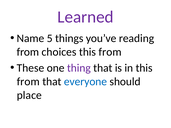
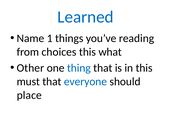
Learned colour: purple -> blue (85, 17)
5: 5 -> 1 (50, 38)
from: from -> what (110, 52)
These: These -> Other (30, 68)
thing colour: purple -> blue (79, 68)
from: from -> must (28, 82)
